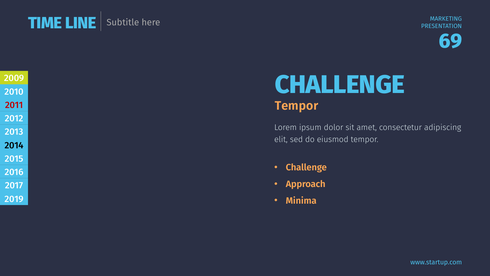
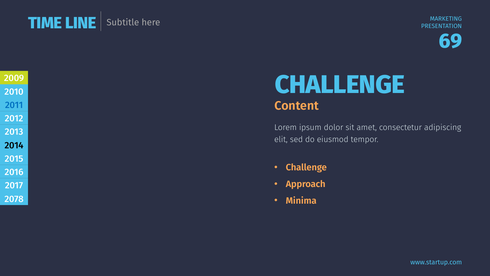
Tempor: Tempor -> Content (297, 106)
2011 colour: red -> blue (14, 105)
2019: 2019 -> 2078 (14, 199)
